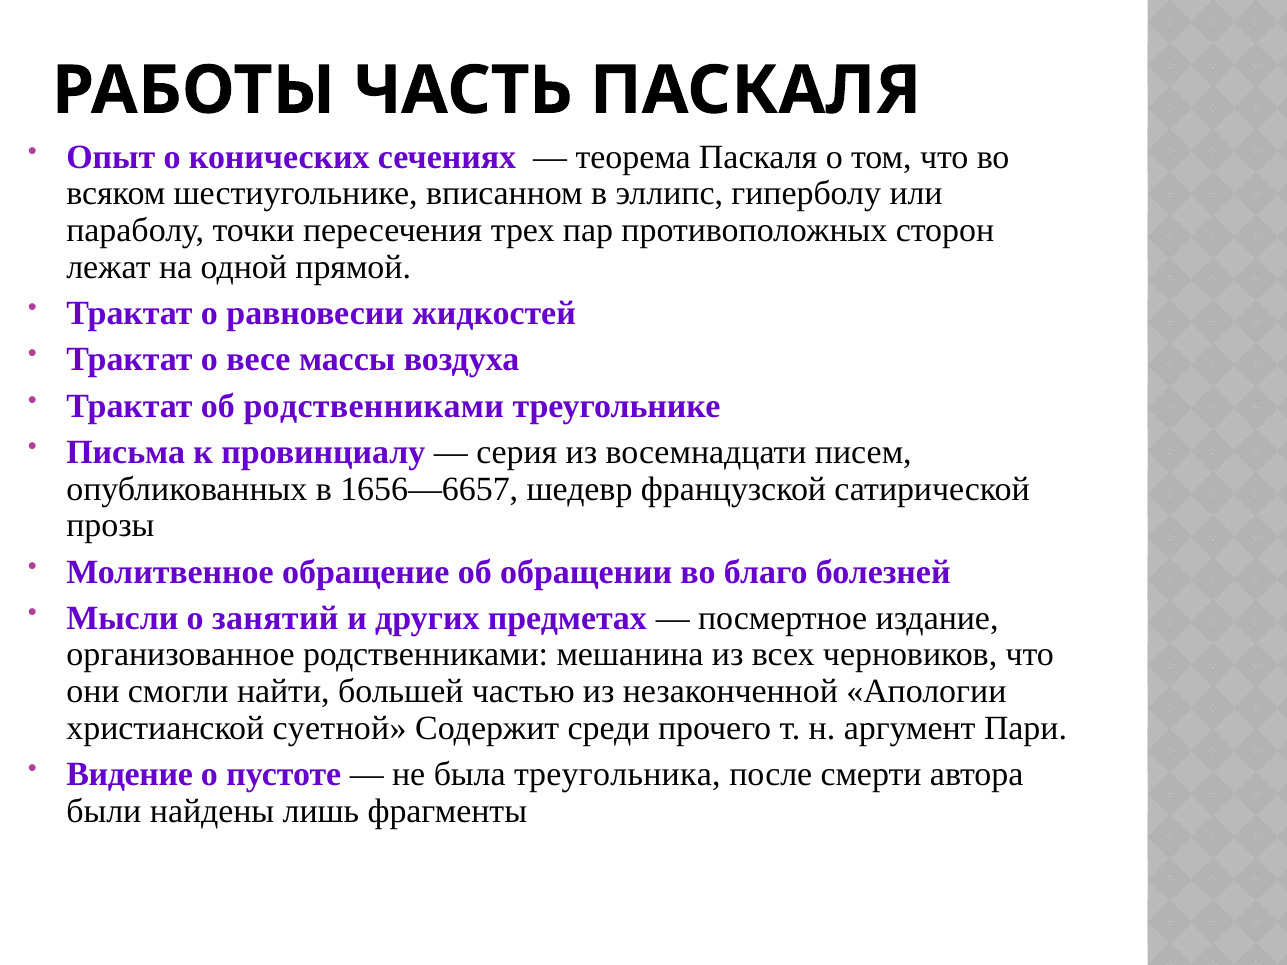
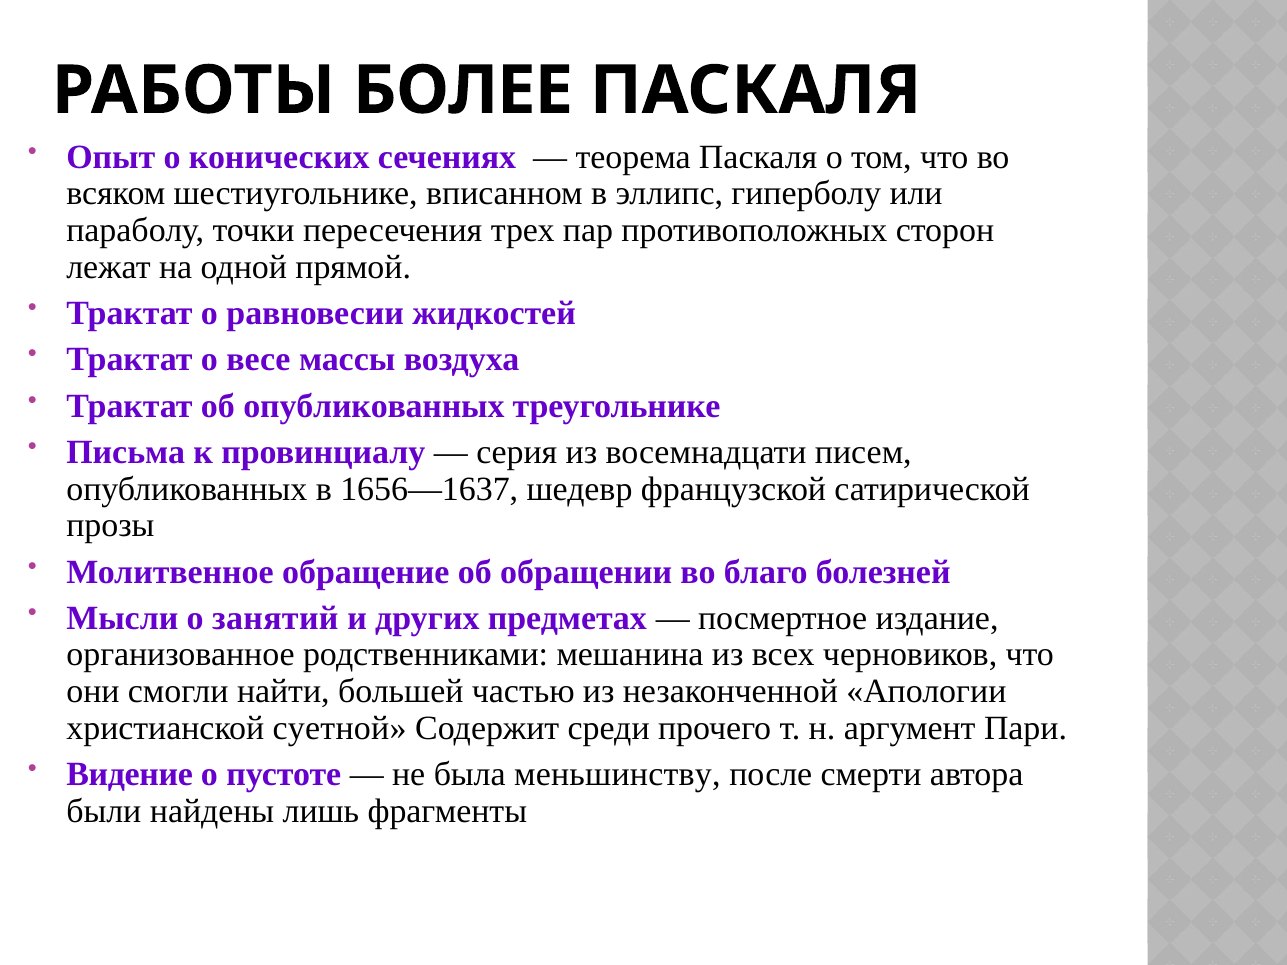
ЧАСТЬ: ЧАСТЬ -> БОЛЕЕ (463, 91)
об родственниками: родственниками -> опубликованных (374, 406)
1656—6657: 1656—6657 -> 1656—1637 (429, 489)
треугольника: треугольника -> меньшинству (617, 775)
